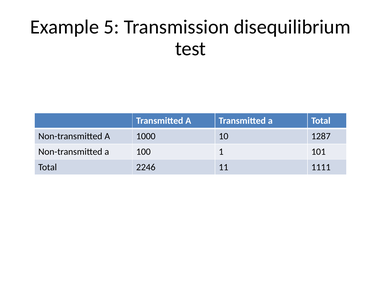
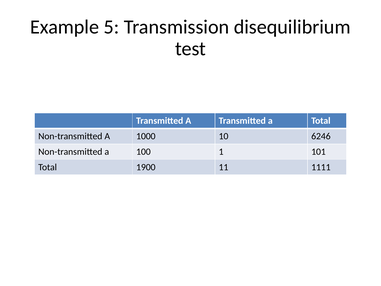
1287: 1287 -> 6246 (321, 136)
2246: 2246 -> 1900 (146, 167)
